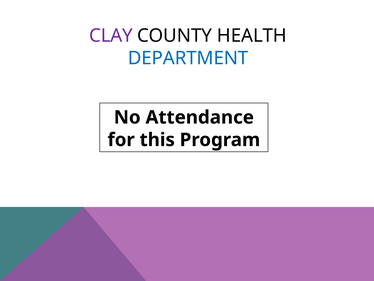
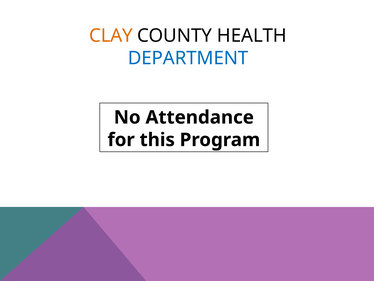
CLAY colour: purple -> orange (111, 36)
